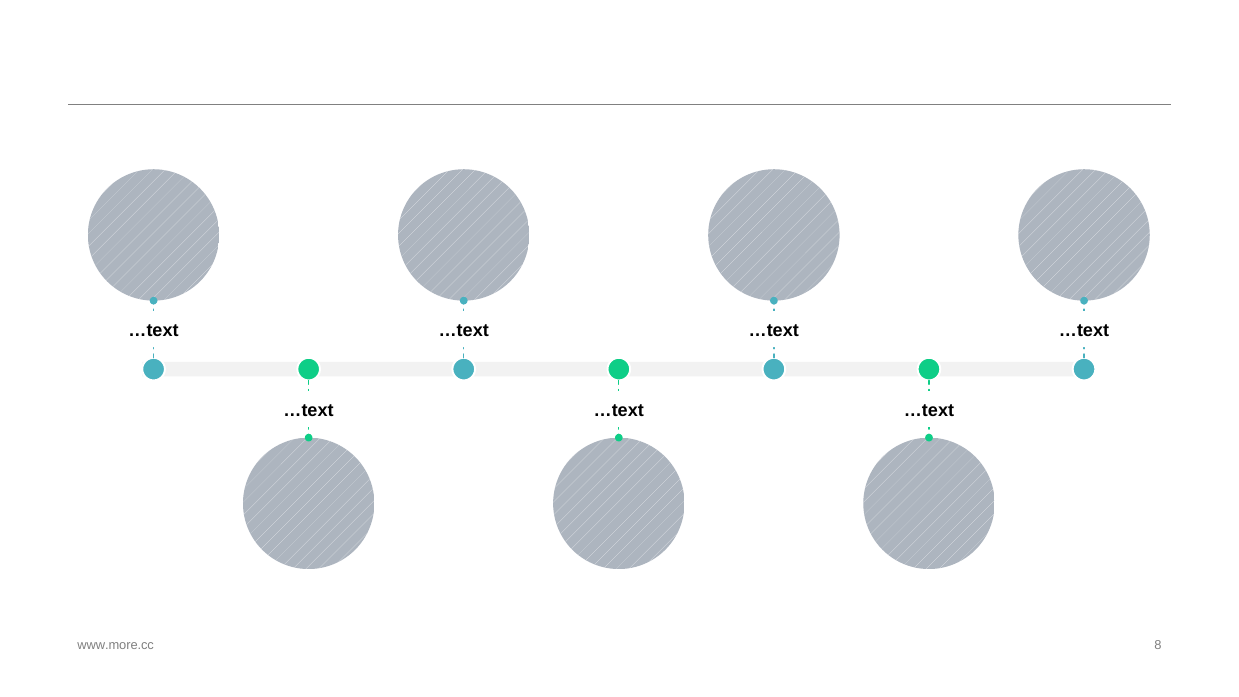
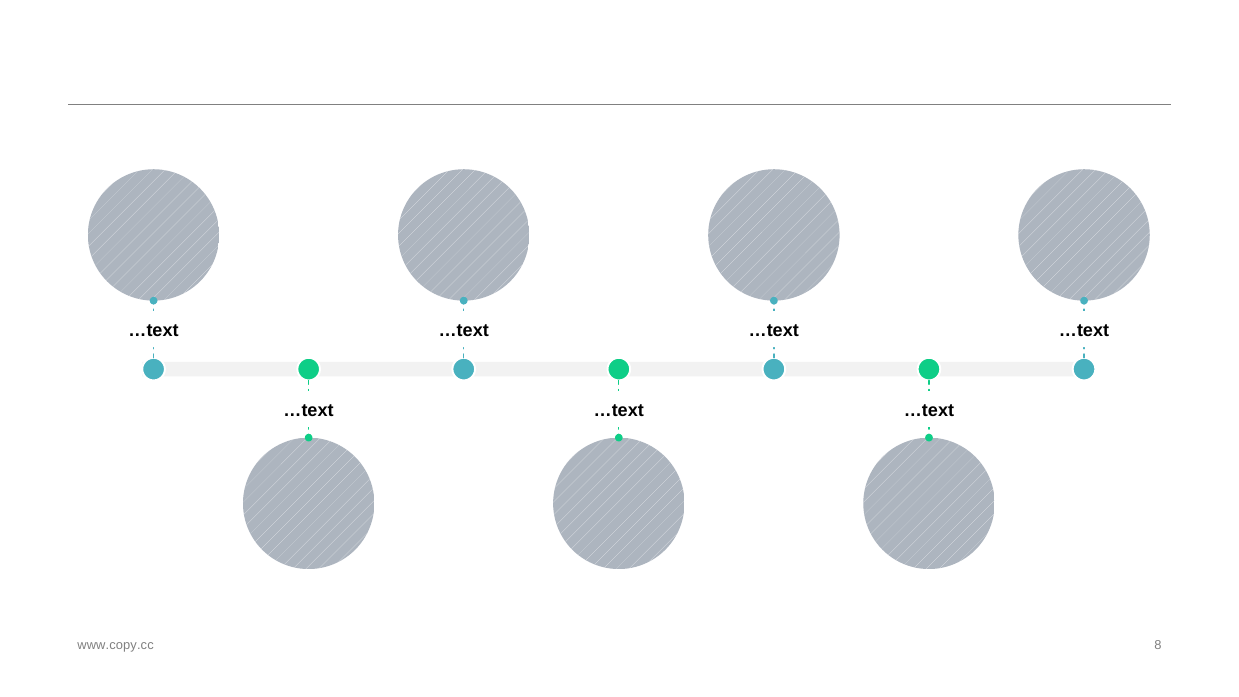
www.more.cc: www.more.cc -> www.copy.cc (116, 646)
